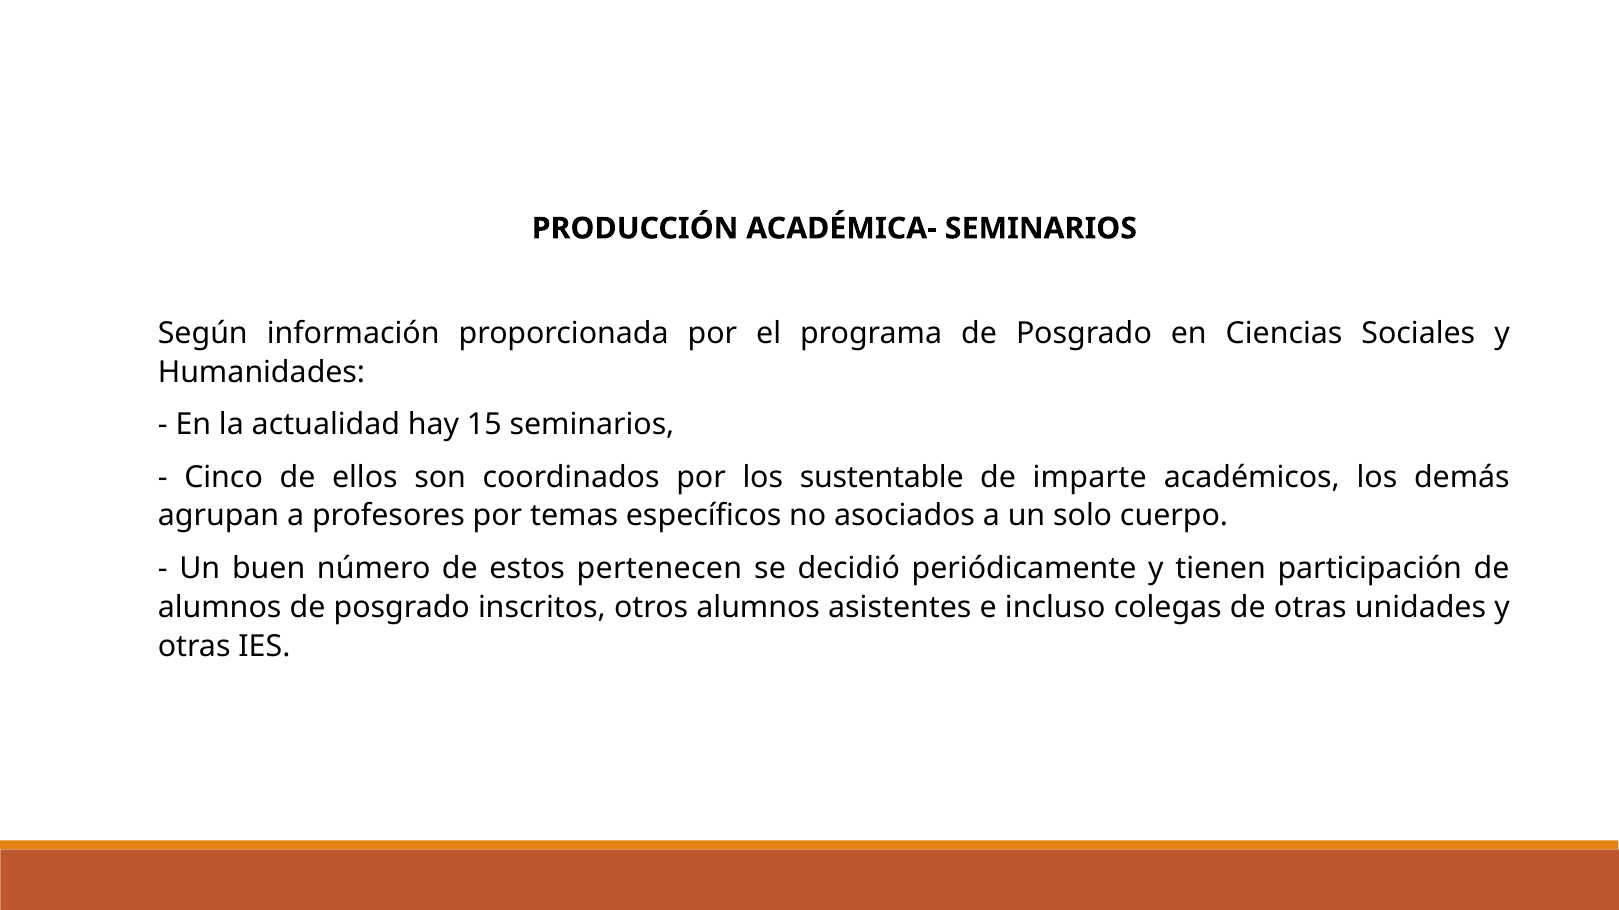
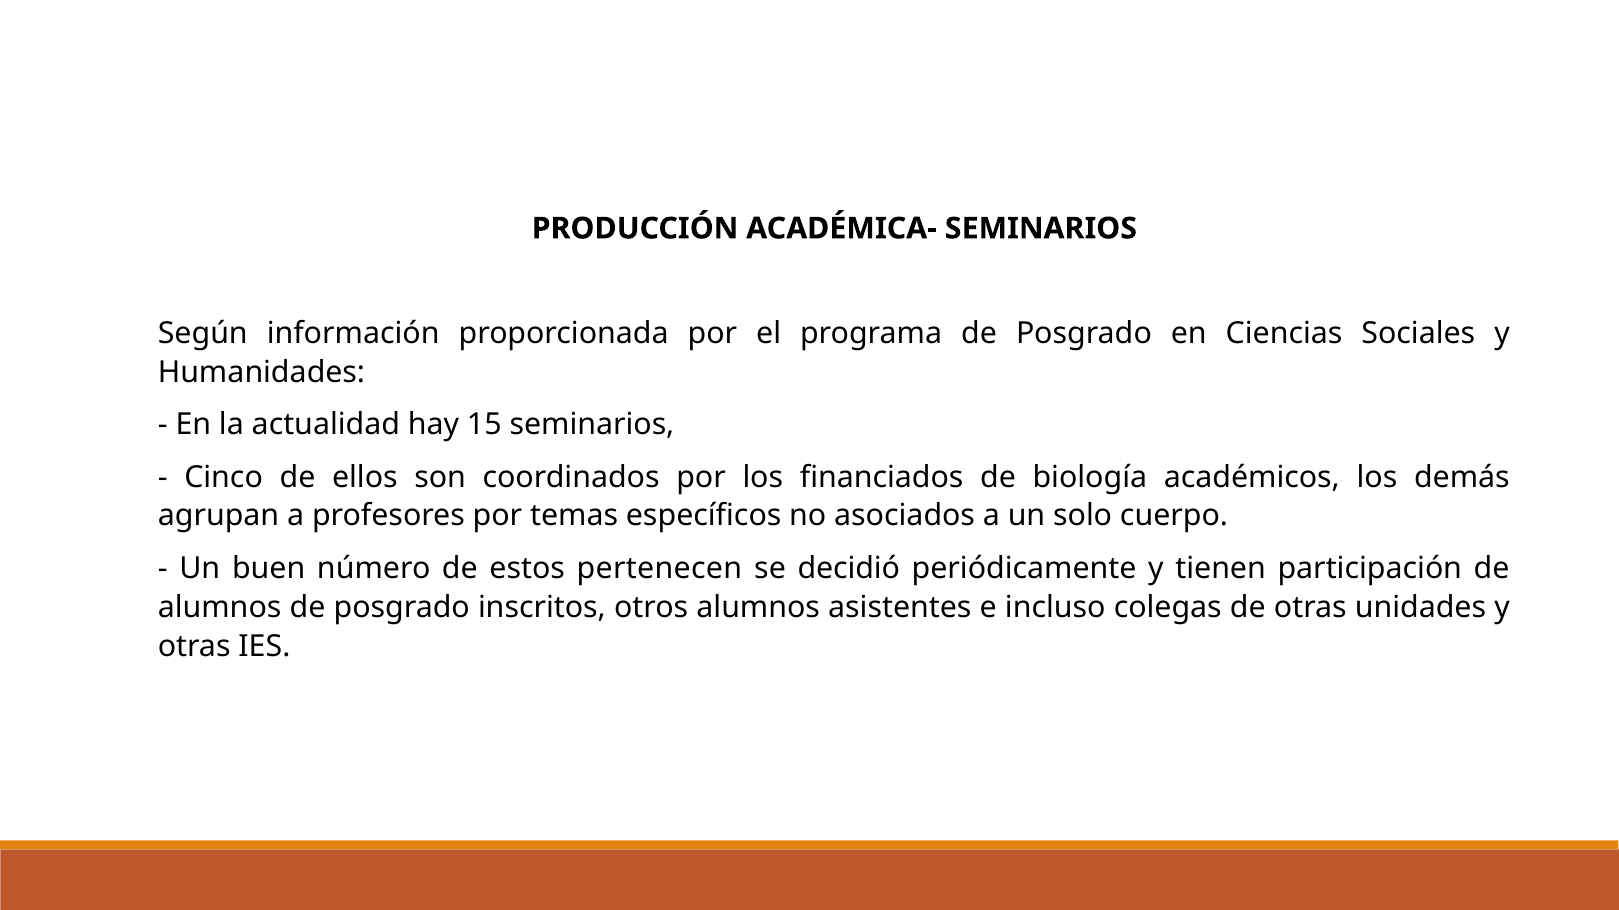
sustentable: sustentable -> financiados (882, 477)
imparte: imparte -> biología (1090, 477)
